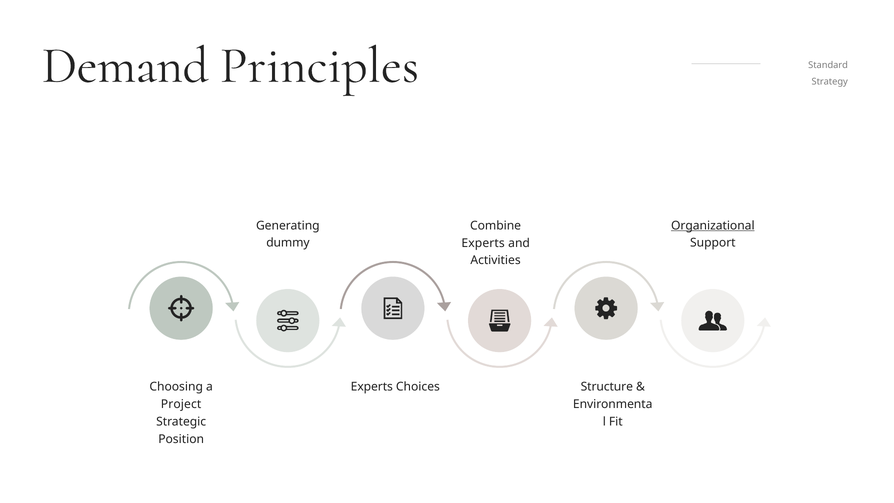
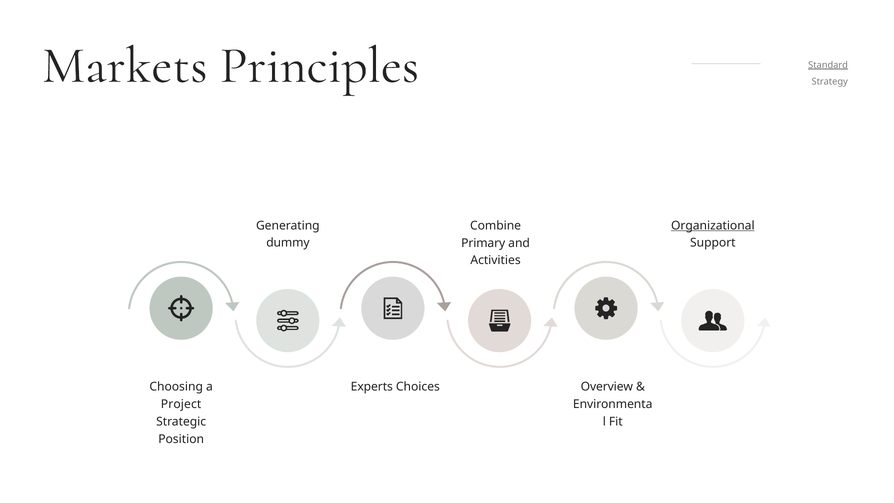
Demand: Demand -> Markets (125, 65)
Standard underline: none -> present (828, 65)
Experts: Experts -> Primary (483, 243)
Structure: Structure -> Overview (607, 387)
